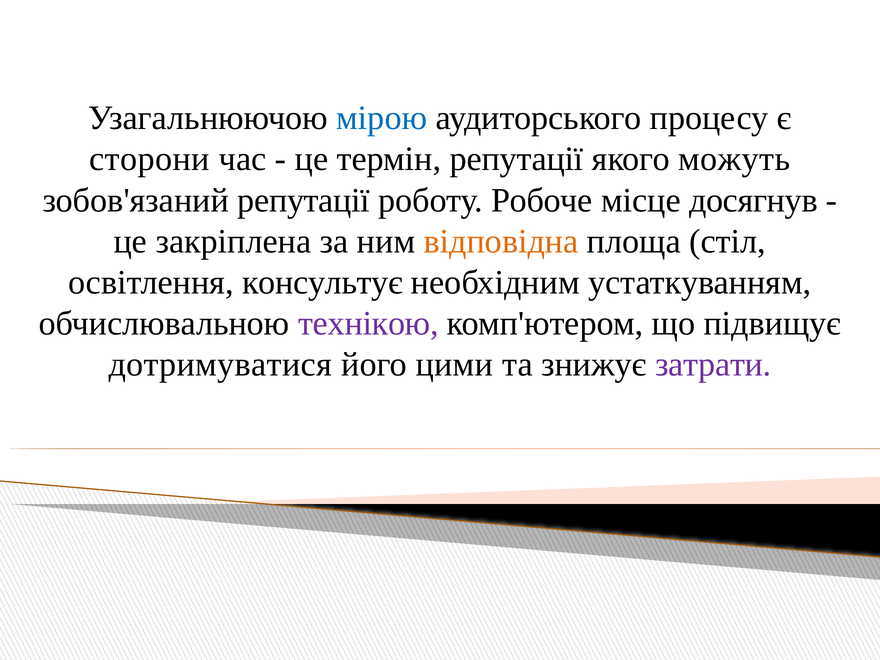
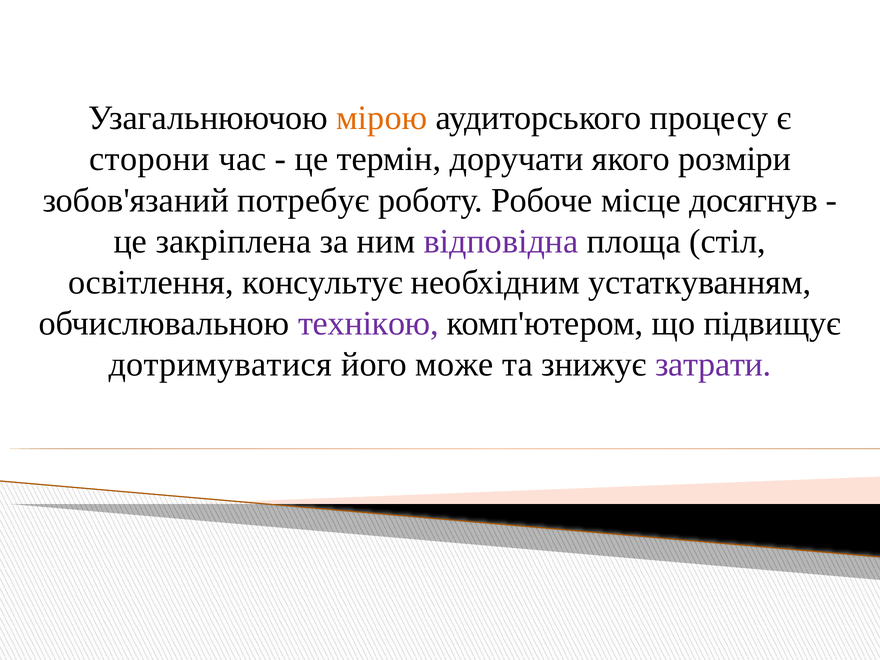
мірою colour: blue -> orange (382, 118)
термін репутації: репутації -> доручати (517, 159)
можуть: можуть -> розміри (735, 159)
зобов'язаний репутації: репутації -> потребує (303, 200)
відповідна colour: orange -> purple (501, 241)
цими: цими -> може (454, 365)
